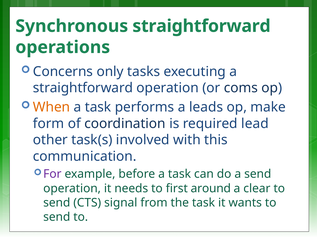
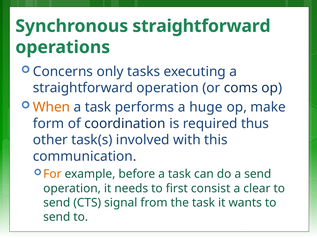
leads: leads -> huge (206, 107)
lead: lead -> thus (255, 123)
For colour: purple -> orange (52, 174)
around: around -> consist (211, 188)
